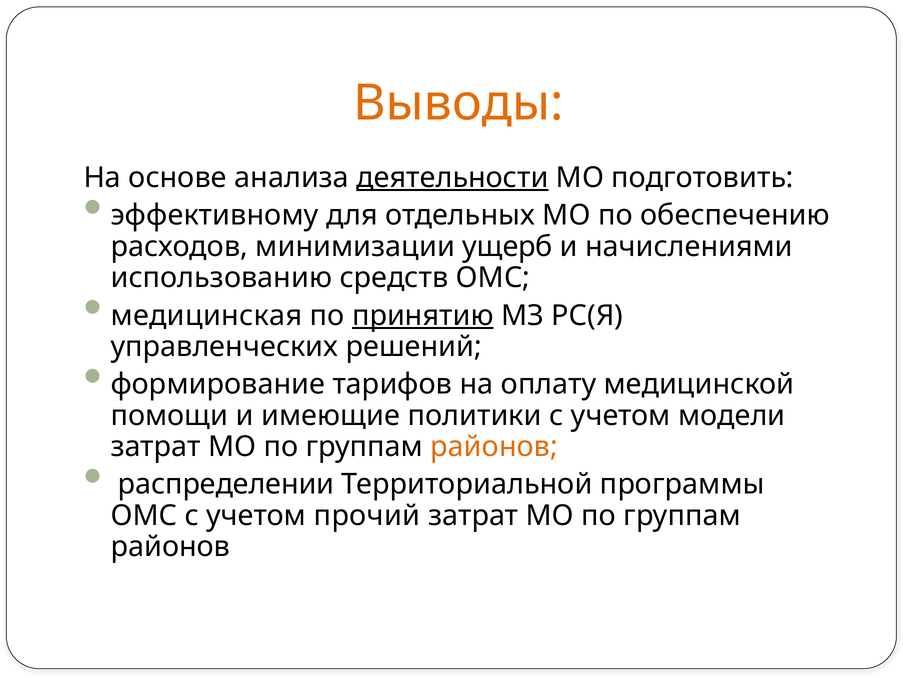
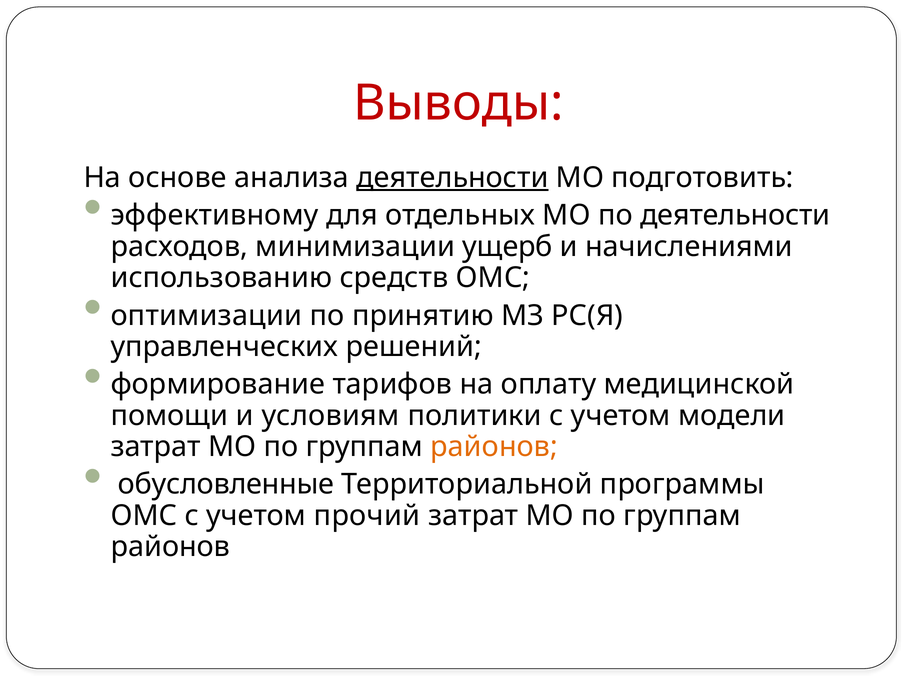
Выводы colour: orange -> red (458, 103)
по обеспечению: обеспечению -> деятельности (735, 215)
медицинская: медицинская -> оптимизации (206, 315)
принятию underline: present -> none (423, 315)
имеющие: имеющие -> условиям (330, 415)
распределении: распределении -> обусловленные (226, 484)
